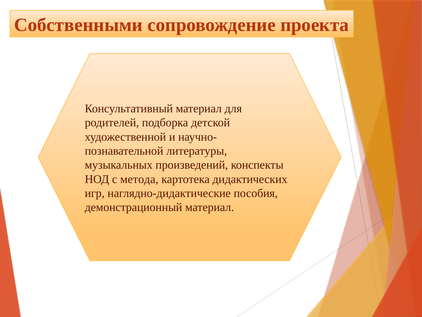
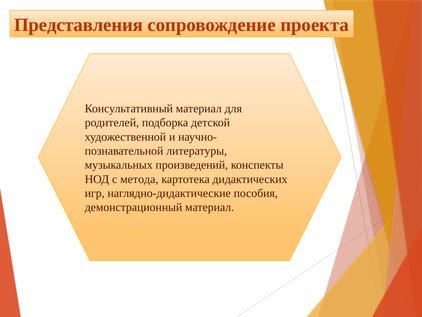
Собственными: Собственными -> Представления (79, 25)
